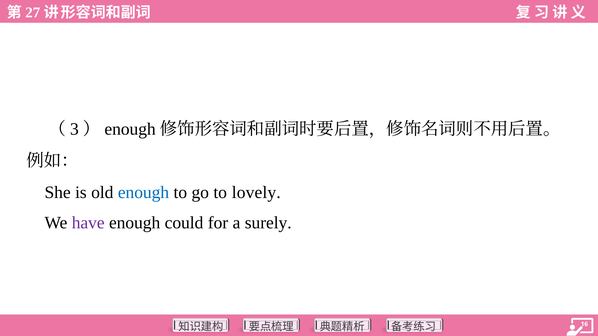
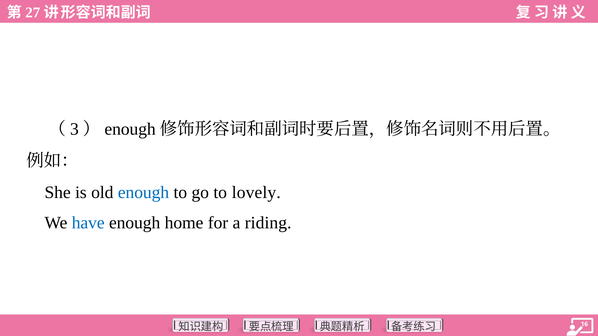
have colour: purple -> blue (88, 223)
could: could -> home (184, 223)
surely: surely -> riding (268, 223)
